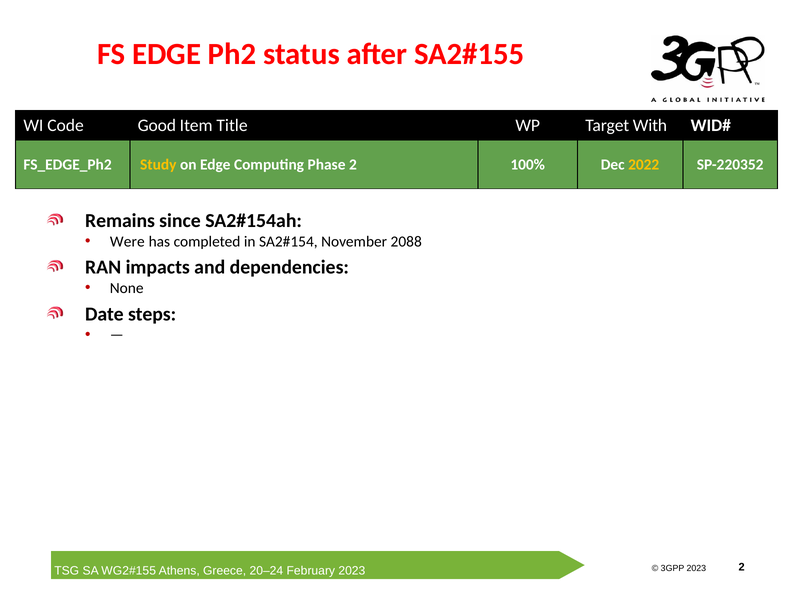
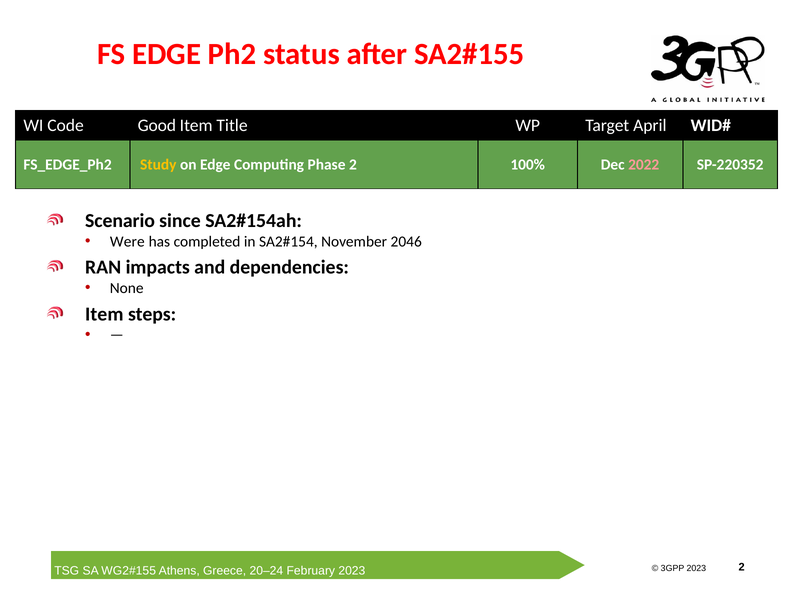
With: With -> April (650, 125)
2022 colour: yellow -> pink (644, 165)
Remains: Remains -> Scenario (120, 221)
2088: 2088 -> 2046 (406, 242)
Date: Date -> Item (104, 314)
